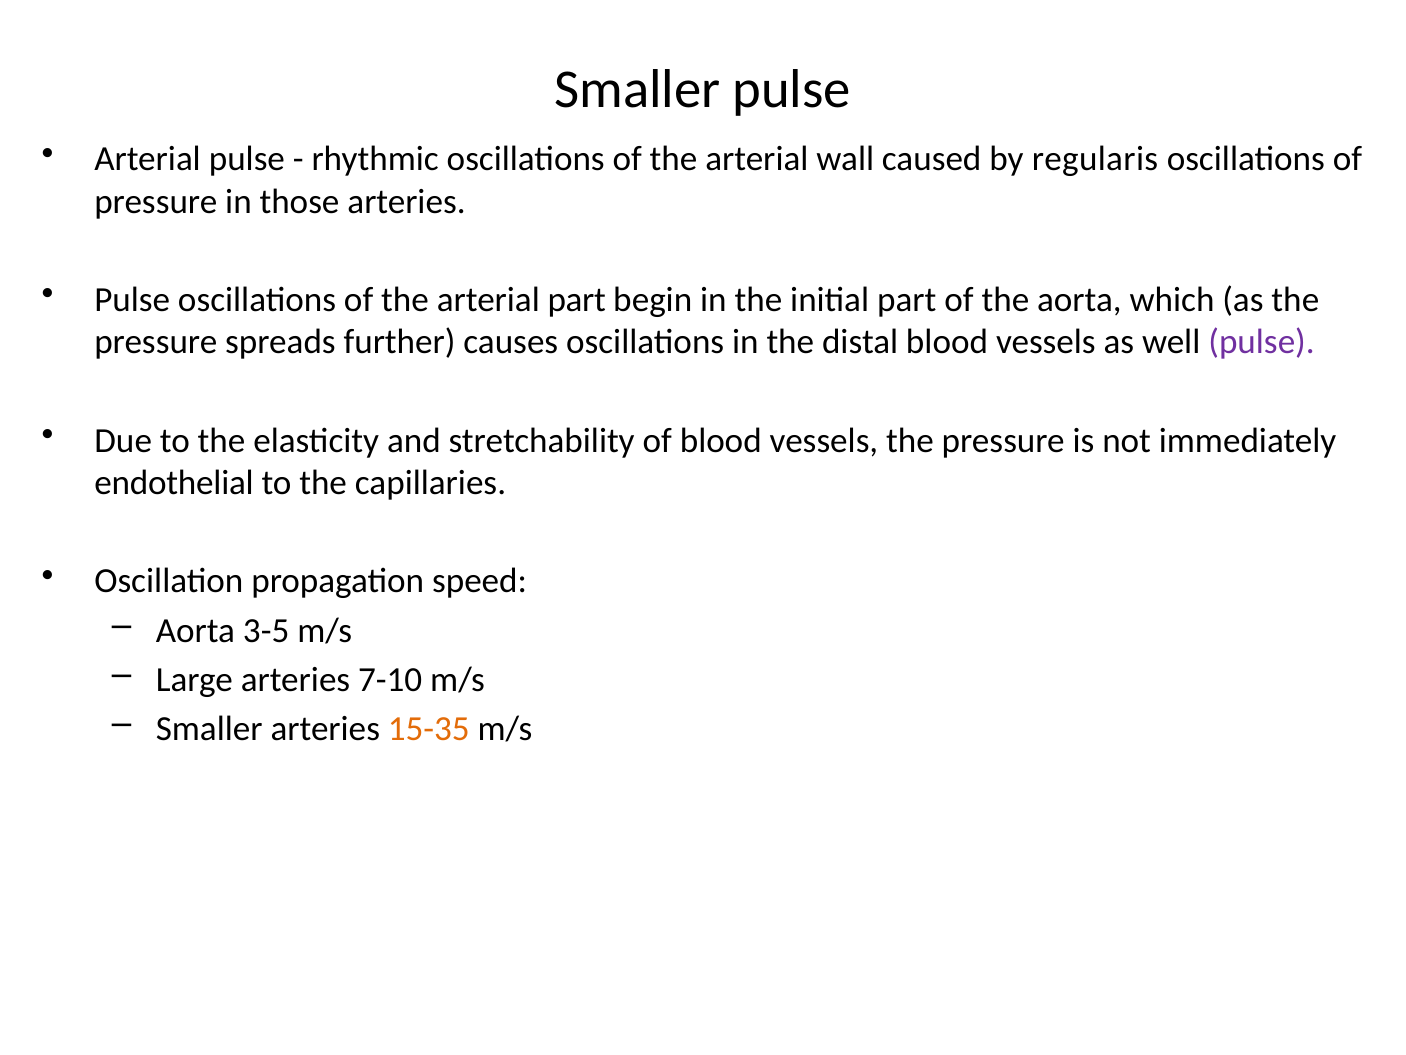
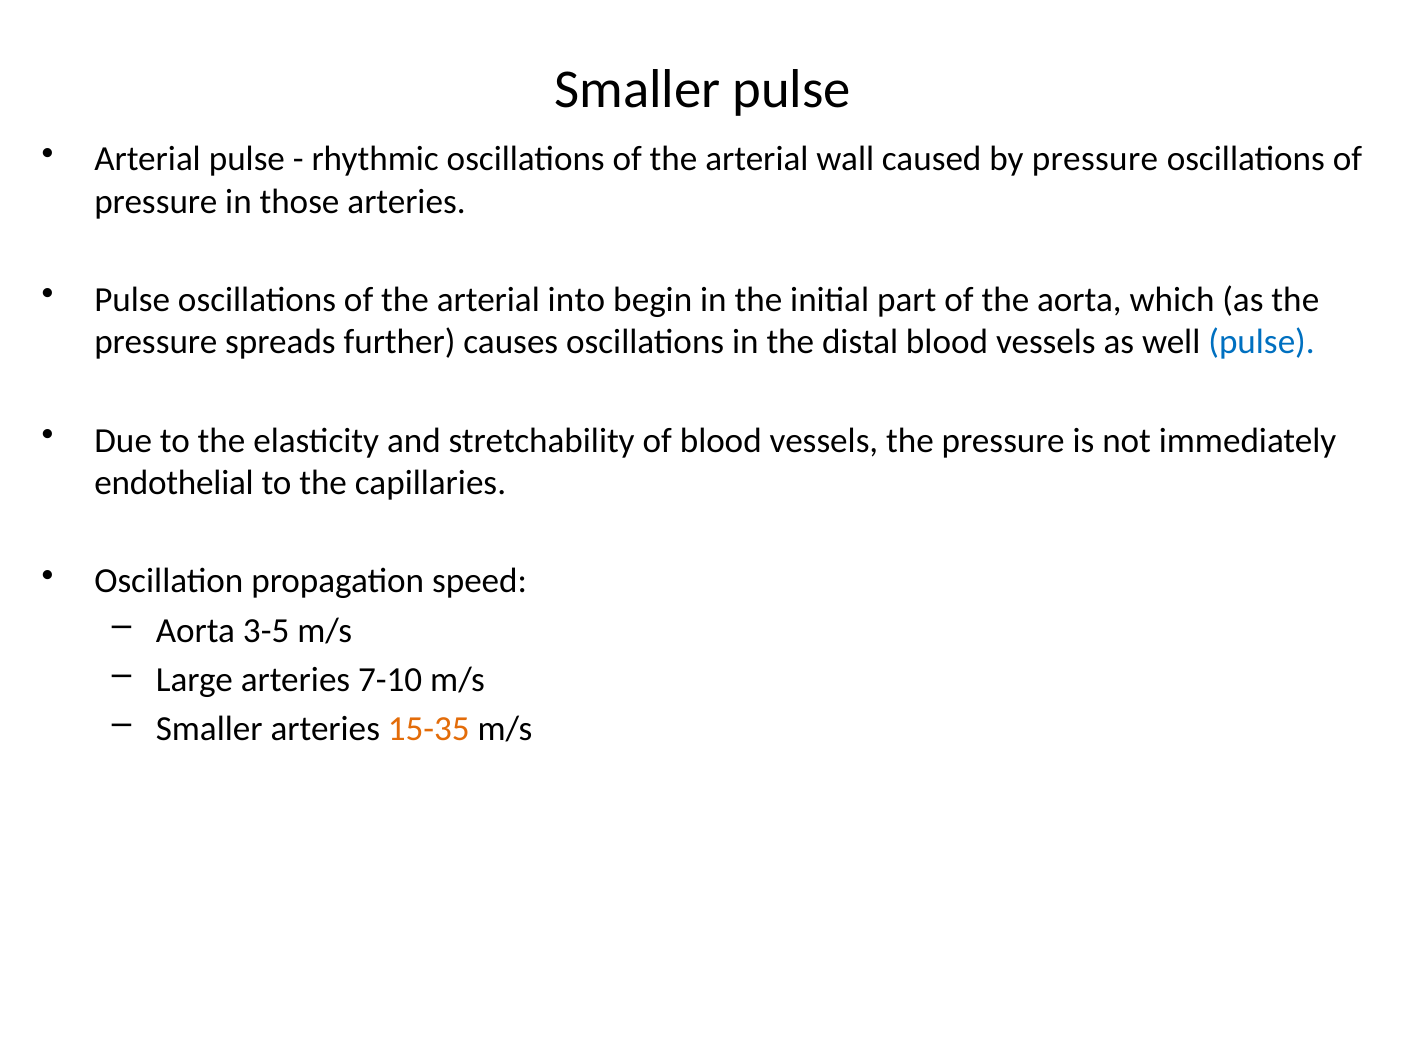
by regularis: regularis -> pressure (1095, 159)
arterial part: part -> into (576, 300)
pulse colour: purple -> blue (1262, 342)
